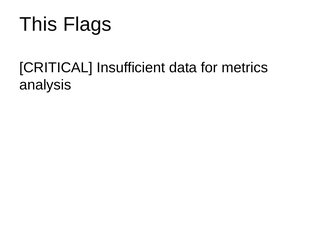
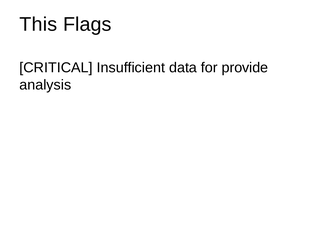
metrics: metrics -> provide (245, 68)
